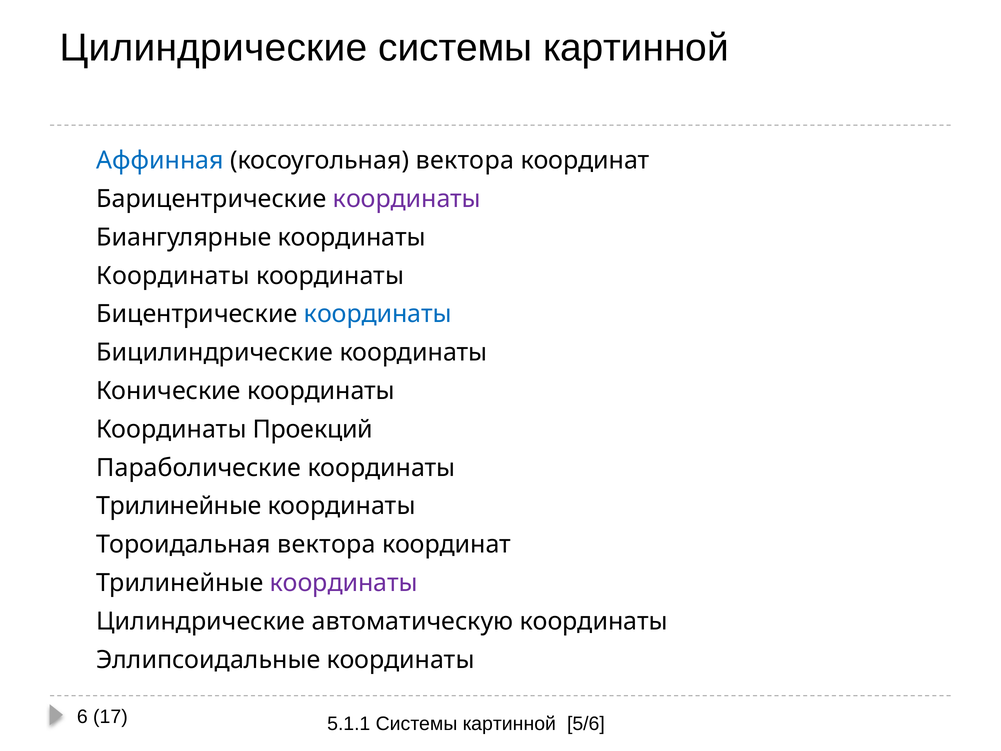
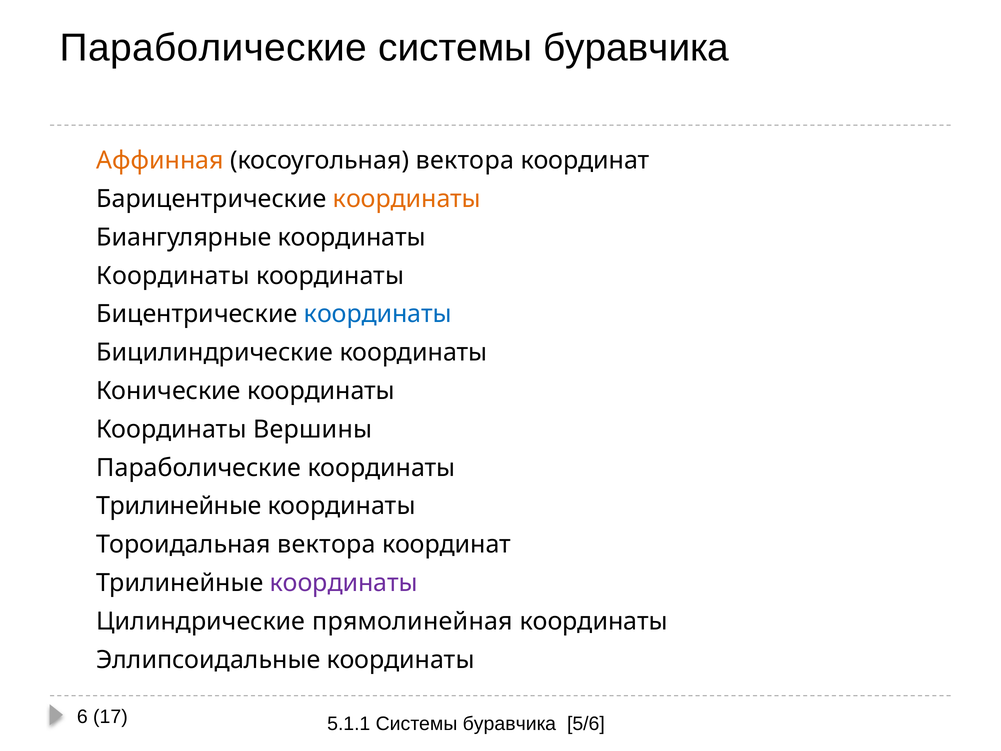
Цилиндрические: Цилиндрические -> Параболические (213, 48)
картинной: картинной -> буравчика (636, 48)
Аффинная colour: blue -> orange (160, 161)
координаты colour: purple -> orange (407, 199)
Проекций: Проекций -> Вершины (313, 429)
автоматическую: автоматическую -> прямолинейная (412, 621)
5.1.1 Системы картинной: картинной -> буравчика (509, 724)
